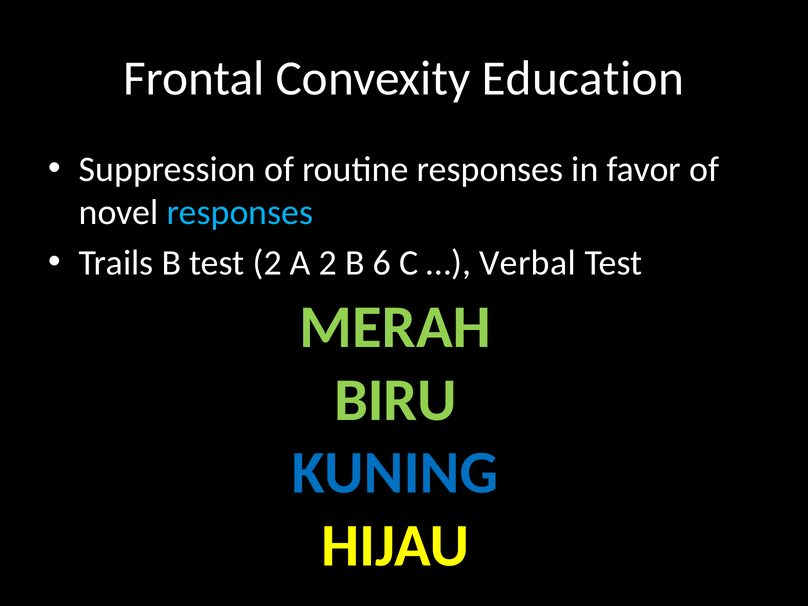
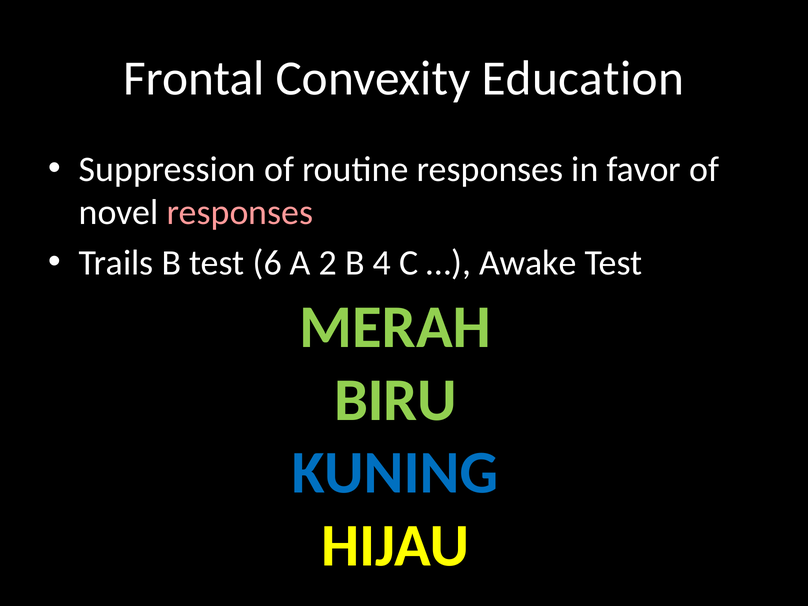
responses colour: light blue -> pink (240, 213)
test 2: 2 -> 6 (267, 263)
6: 6 -> 4 (382, 263)
Verbal: Verbal -> Awake (528, 263)
